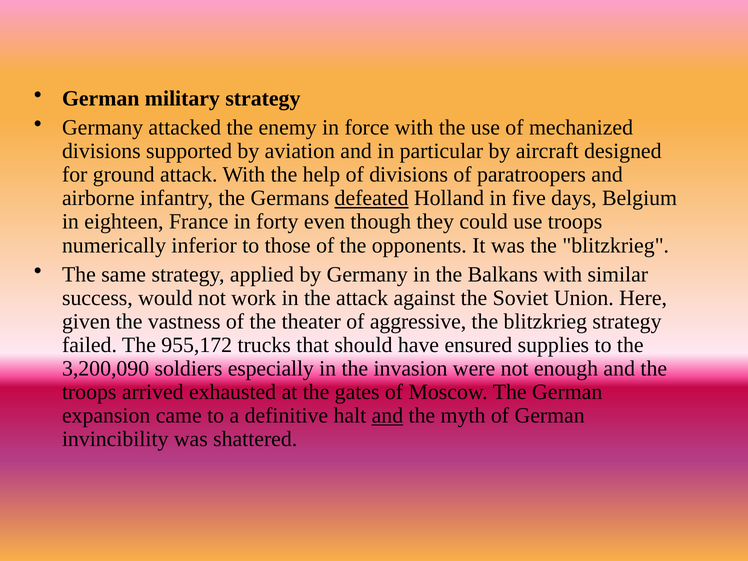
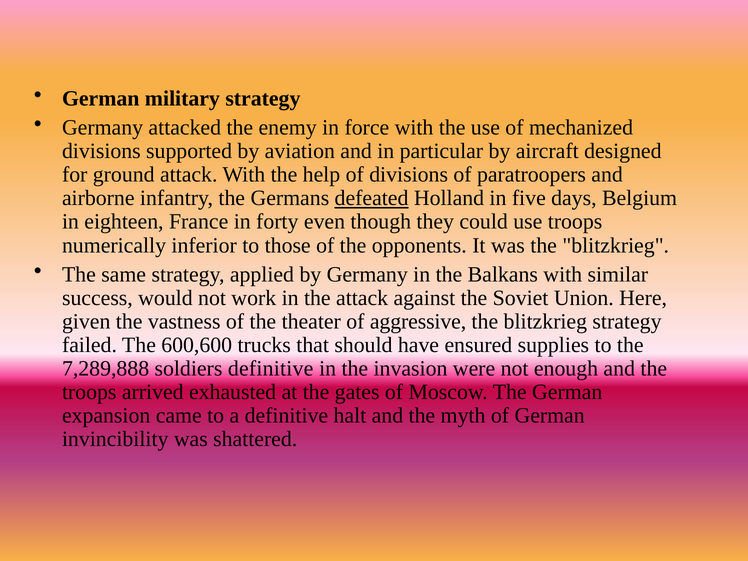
955,172: 955,172 -> 600,600 (197, 345)
3,200,090: 3,200,090 -> 7,289,888 (106, 369)
soldiers especially: especially -> definitive (271, 369)
and underline: present -> none (387, 416)
